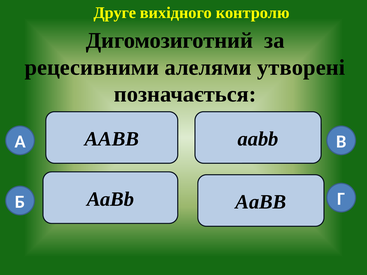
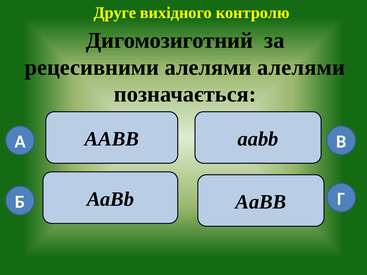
алелями утворені: утворені -> алелями (301, 68)
